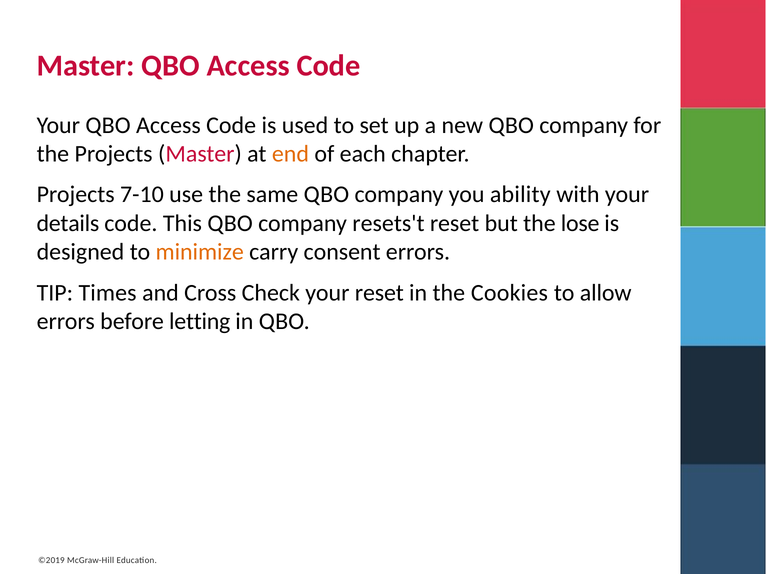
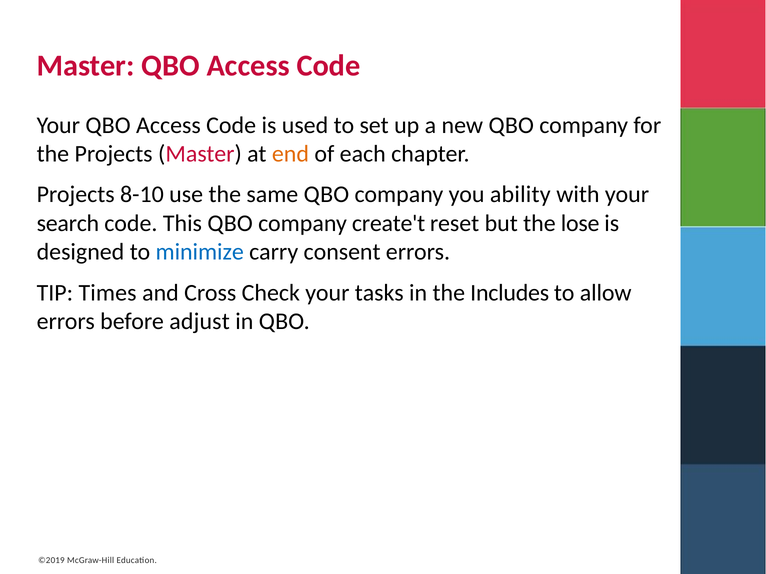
7-10: 7-10 -> 8-10 (142, 195)
details: details -> search (68, 223)
resets't: resets't -> create't (389, 223)
minimize colour: orange -> blue (200, 252)
your reset: reset -> tasks (379, 293)
Cookies: Cookies -> Includes (510, 293)
letting: letting -> adjust (200, 322)
